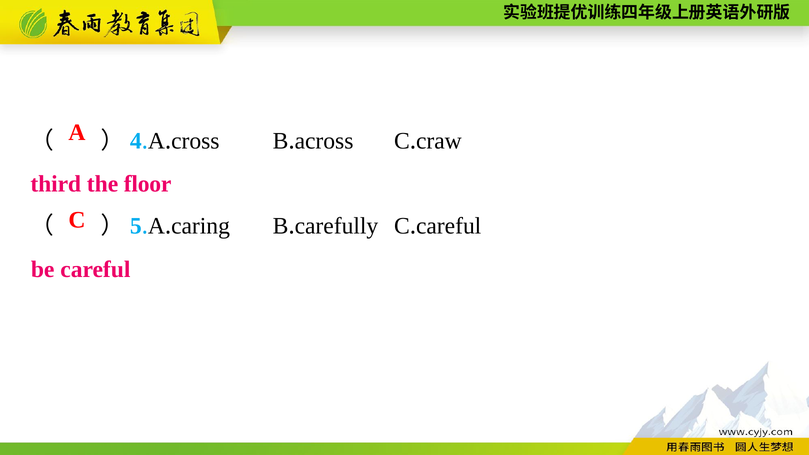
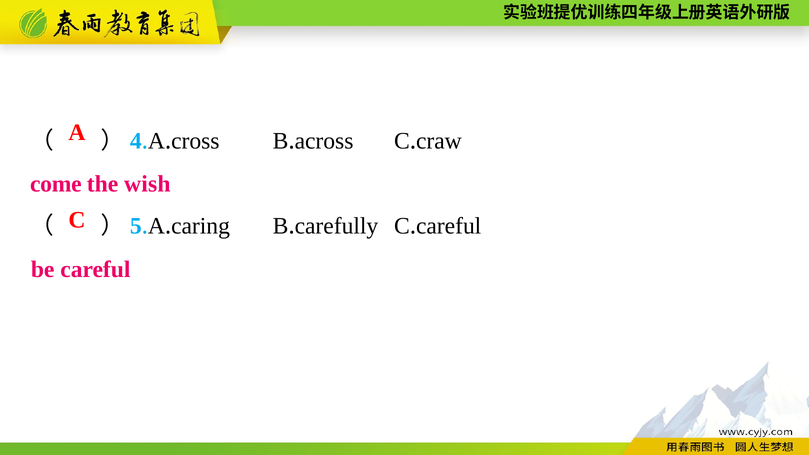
third: third -> come (56, 184)
floor: floor -> wish (147, 184)
